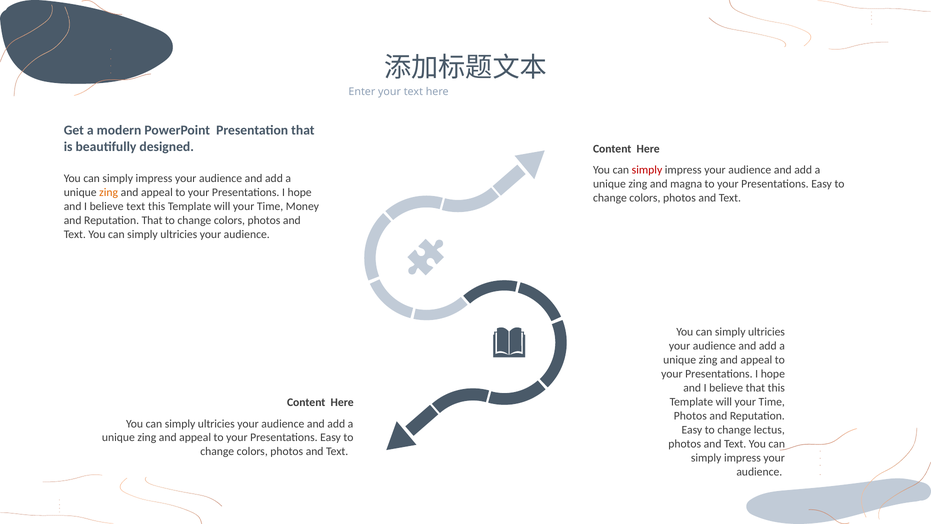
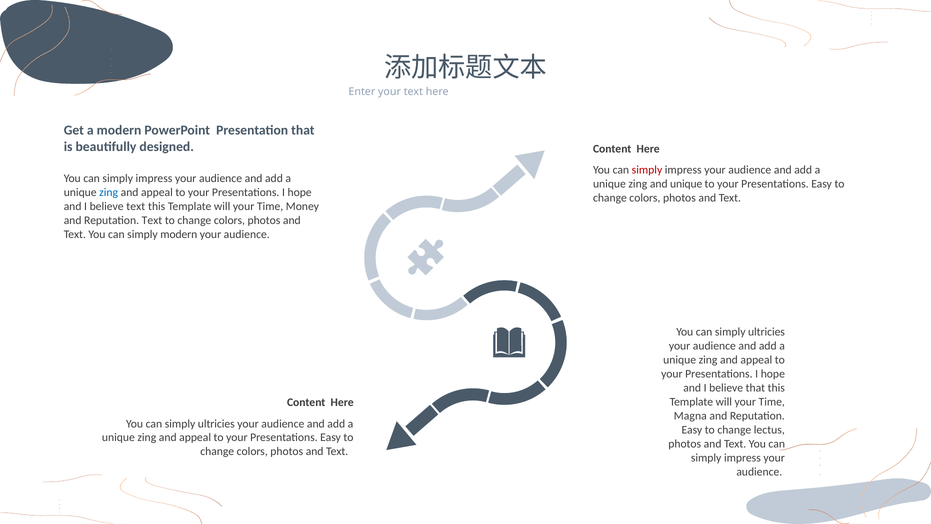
and magna: magna -> unique (686, 184)
zing colour: orange -> blue (109, 192)
Reputation That: That -> Text (152, 220)
ultricies: ultricies -> modern (179, 234)
Photos: Photos -> Magna (690, 416)
